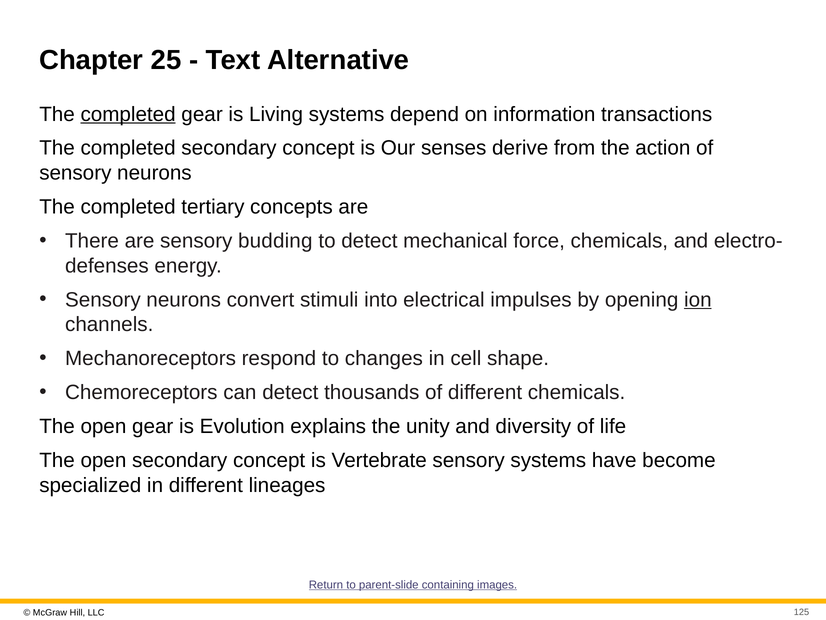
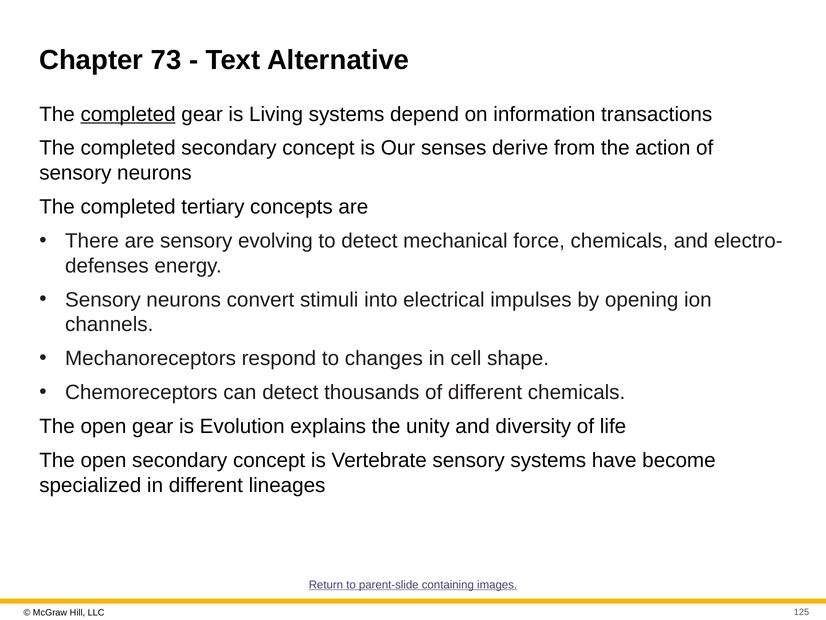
25: 25 -> 73 (166, 60)
budding: budding -> evolving (275, 241)
ion underline: present -> none (698, 299)
